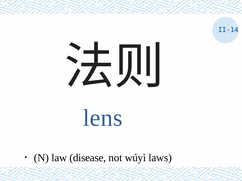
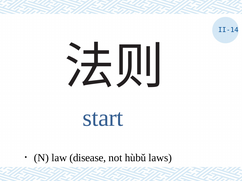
lens: lens -> start (103, 118)
wúyì: wúyì -> hùbǔ (135, 158)
